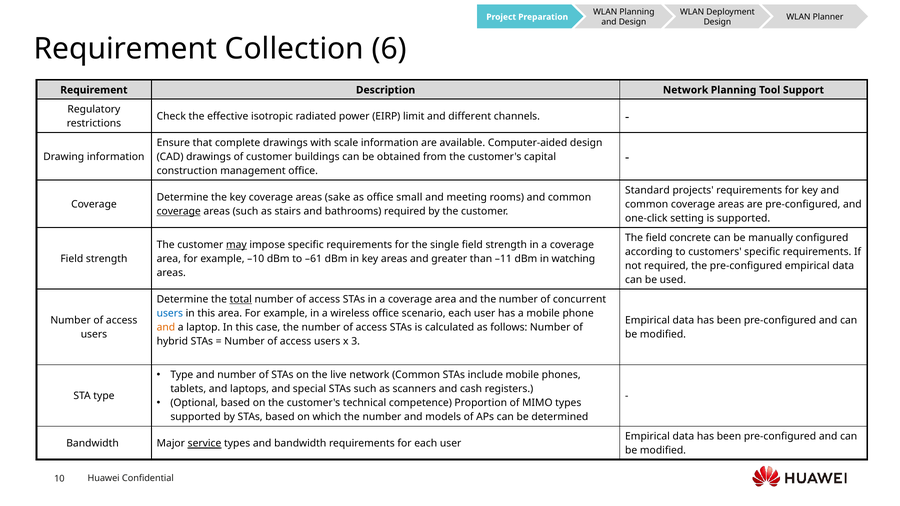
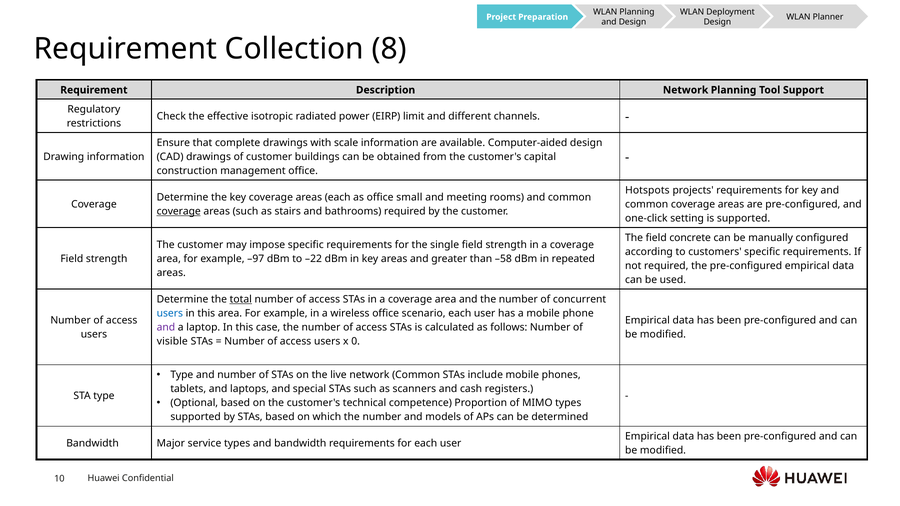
6: 6 -> 8 (389, 49)
Standard: Standard -> Hotspots (647, 190)
areas sake: sake -> each (338, 197)
may underline: present -> none (236, 245)
–10: –10 -> –97 (256, 259)
–61: –61 -> –22 (313, 259)
–11: –11 -> –58 (503, 259)
watching: watching -> repeated (573, 259)
and colour: orange -> purple (166, 328)
hybrid: hybrid -> visible (172, 342)
3: 3 -> 0 (356, 342)
service underline: present -> none (205, 444)
